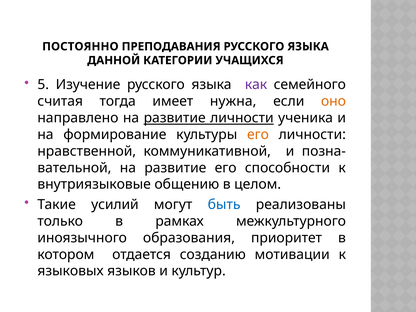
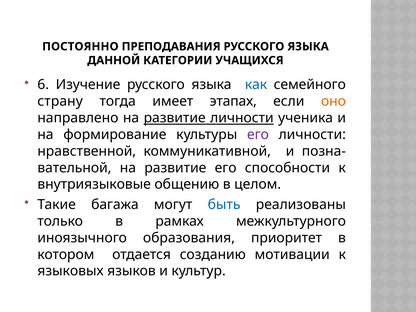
5: 5 -> 6 (43, 85)
как colour: purple -> blue (256, 85)
считая: считая -> страну (60, 101)
нужна: нужна -> этапах (233, 101)
его colour: orange -> purple (258, 134)
усилий: усилий -> багажа (115, 205)
